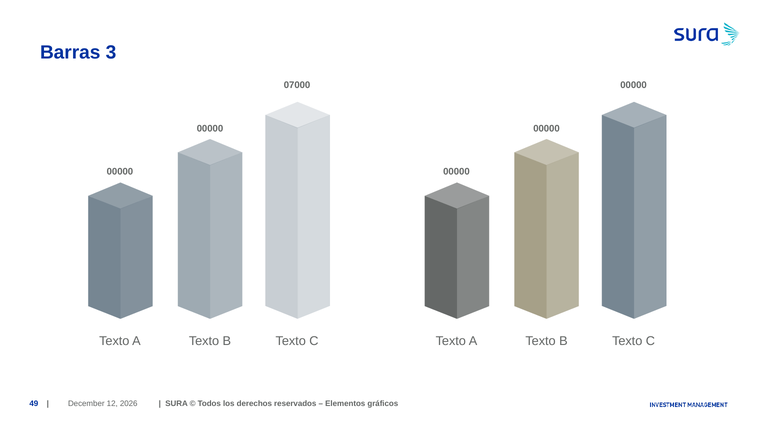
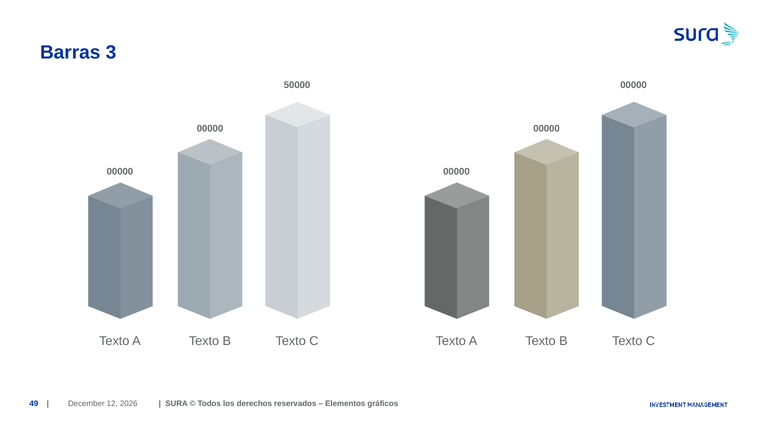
07000: 07000 -> 50000 (297, 85)
